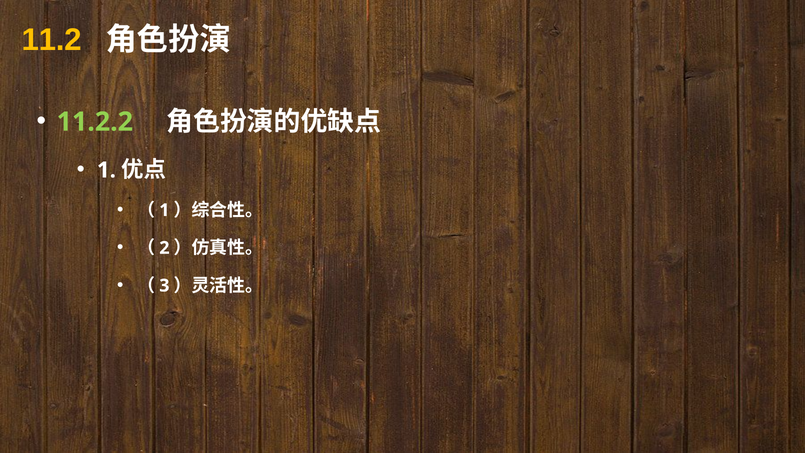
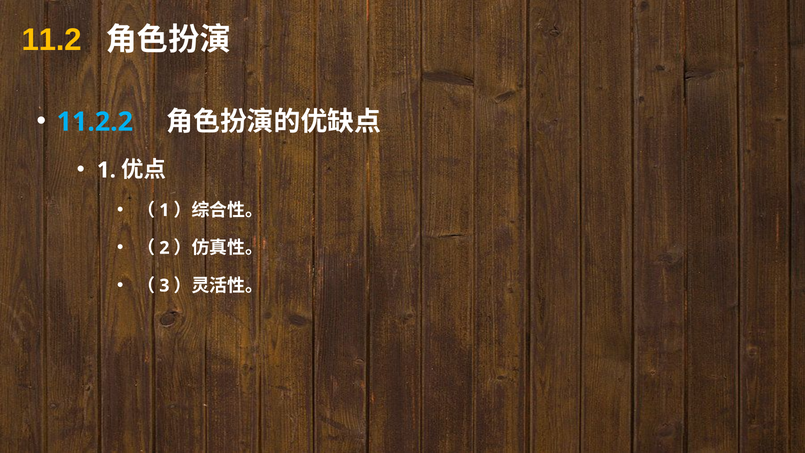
11.2.2 colour: light green -> light blue (95, 122)
